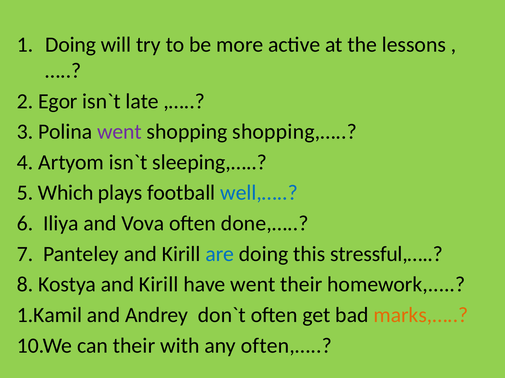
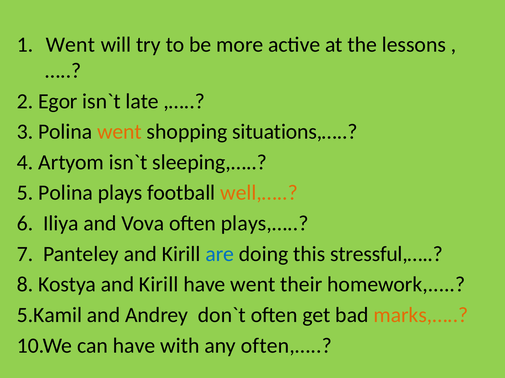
Doing: Doing -> Went (70, 45)
went colour: purple -> orange (120, 132)
shopping,…: shopping,… -> situations,… (295, 132)
5 Which: Which -> Polina (66, 193)
well,… colour: blue -> orange (259, 193)
done,…: done,… -> plays,… (265, 224)
1.Kamil: 1.Kamil -> 5.Kamil (49, 316)
can their: their -> have (134, 346)
